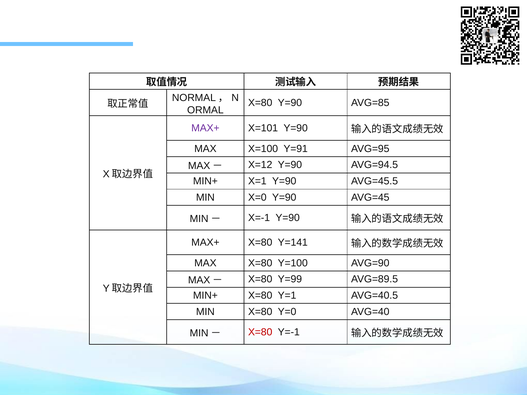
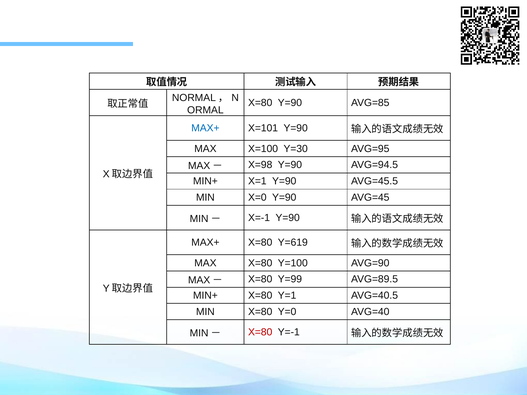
MAX+ colour: purple -> blue (205, 128)
Y=91: Y=91 -> Y=30 (296, 149)
X=12: X=12 -> X=98 (260, 165)
Y=141: Y=141 -> Y=619 (293, 243)
